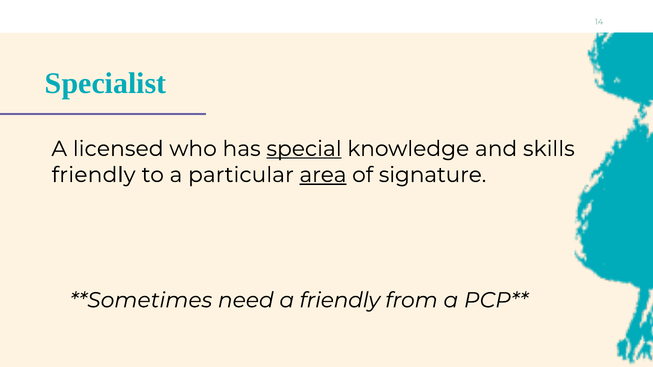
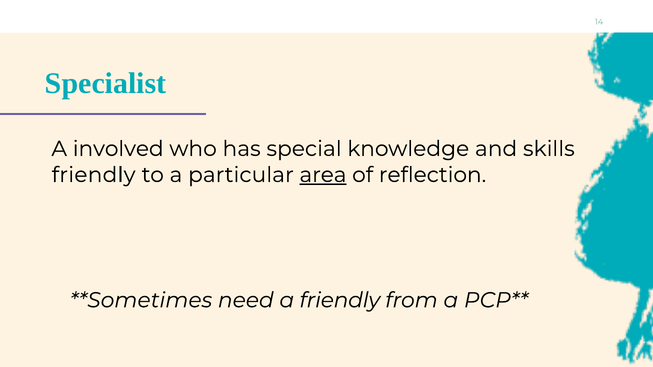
licensed: licensed -> involved (118, 149)
special underline: present -> none (304, 149)
signature: signature -> reflection (432, 175)
